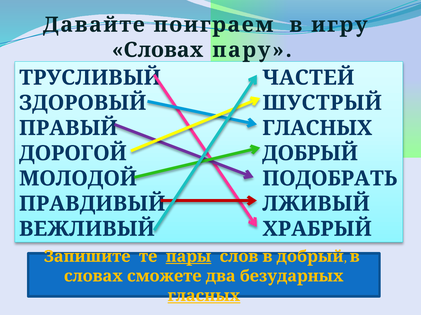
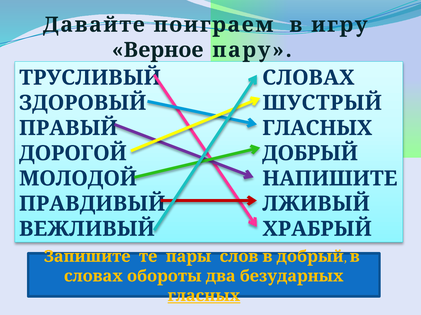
Словах: Словах -> Верное (158, 50)
ЧАСТЕЙ: ЧАСТЕЙ -> СЛОВАХ (308, 78)
ПОДОБРАТЬ: ПОДОБРАТЬ -> НАПИШИТЕ (330, 179)
пары underline: present -> none (189, 257)
сможете: сможете -> обороты (164, 277)
